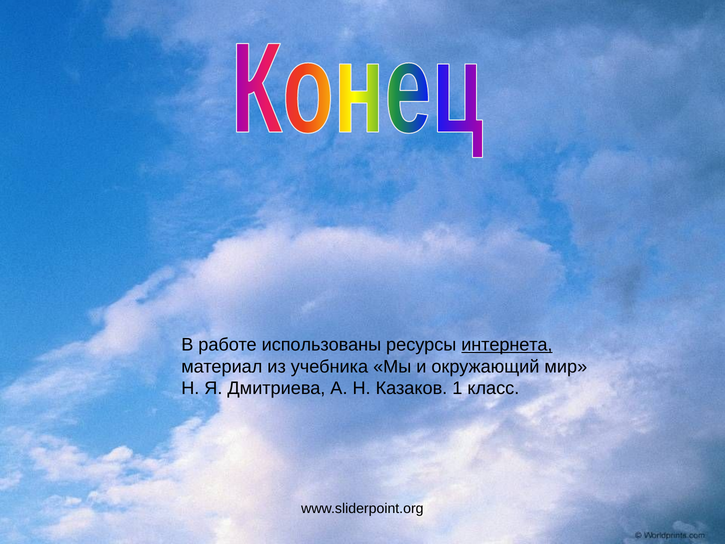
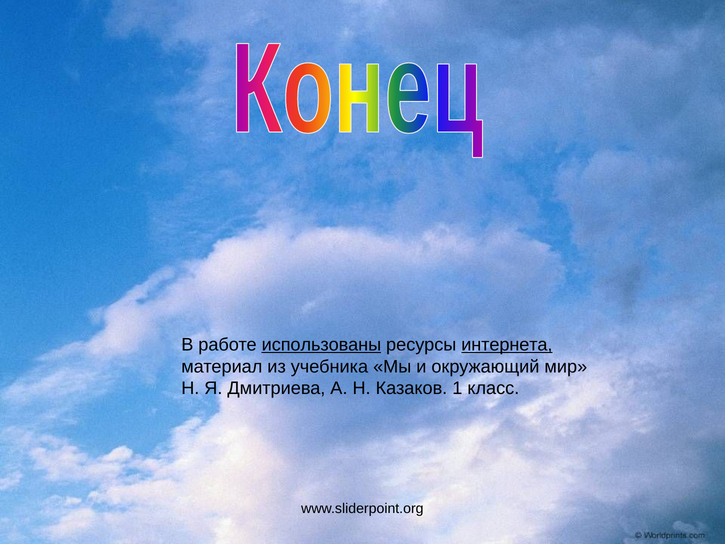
использованы underline: none -> present (321, 345)
